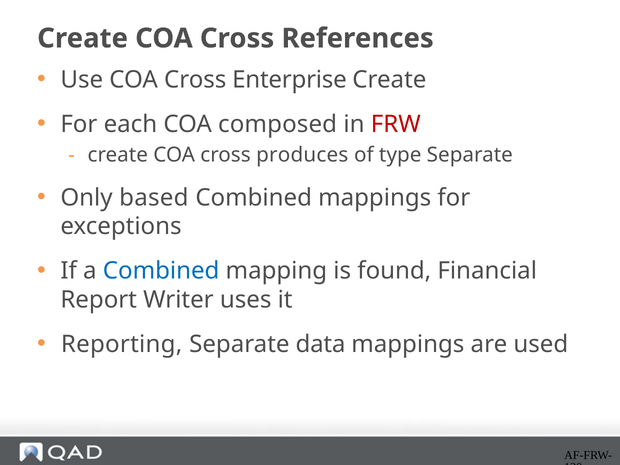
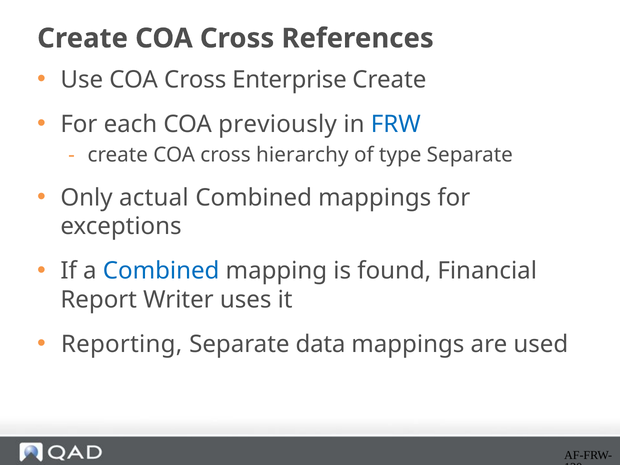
composed: composed -> previously (278, 124)
FRW colour: red -> blue (396, 124)
produces: produces -> hierarchy (302, 155)
based: based -> actual (154, 198)
